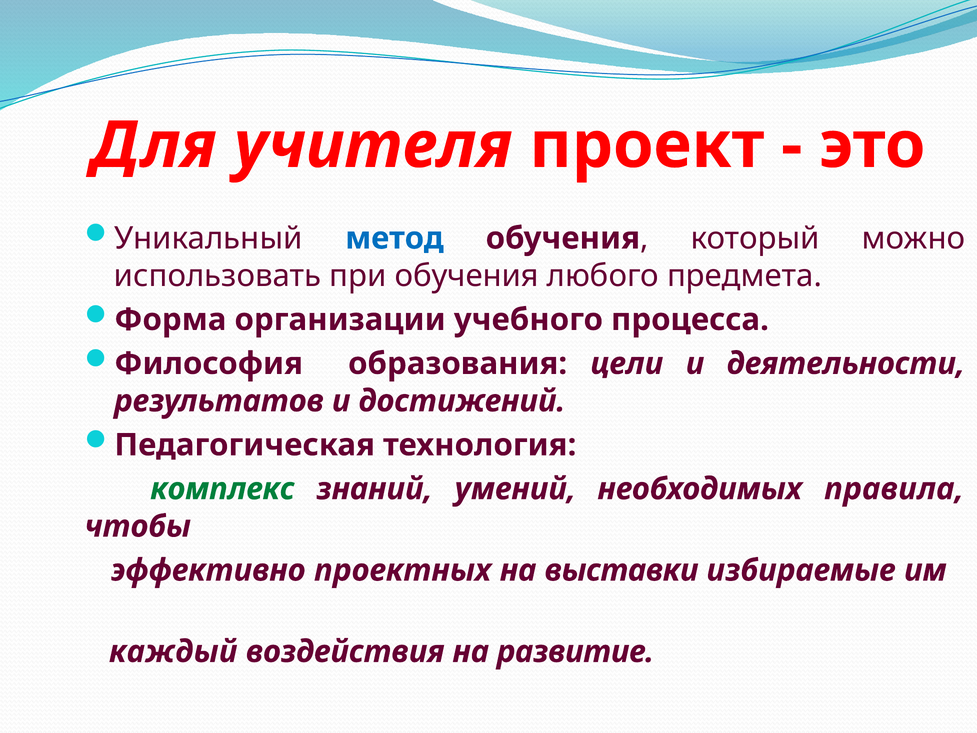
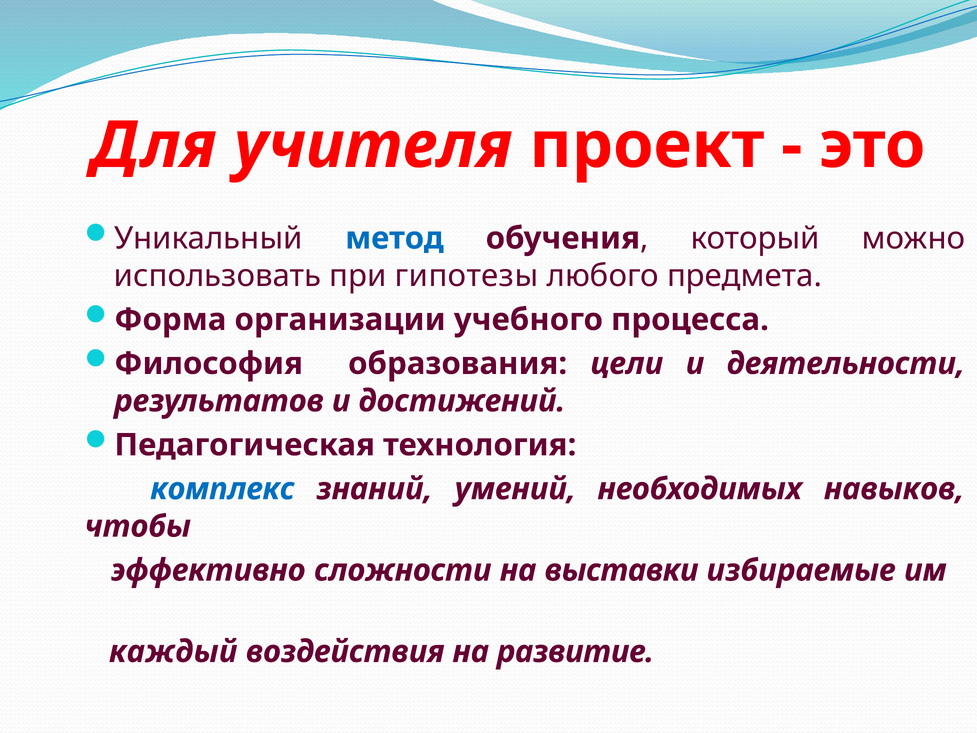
при обучения: обучения -> гипотезы (467, 276)
комплекс colour: green -> blue (222, 489)
правила: правила -> навыков (894, 489)
проектных: проектных -> сложности (403, 570)
